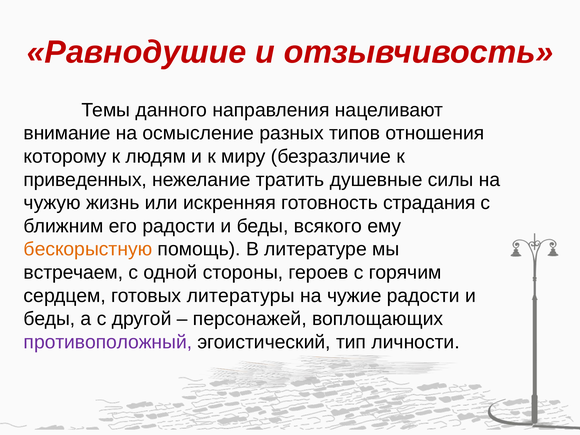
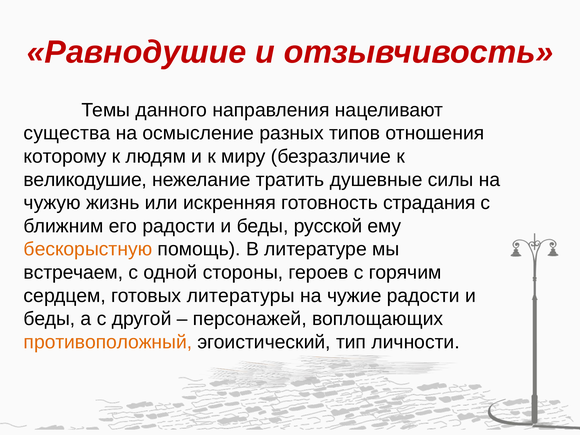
внимание: внимание -> существа (67, 133)
приведенных: приведенных -> великодушие (85, 180)
всякого: всякого -> русской (328, 226)
противоположный colour: purple -> orange (108, 342)
